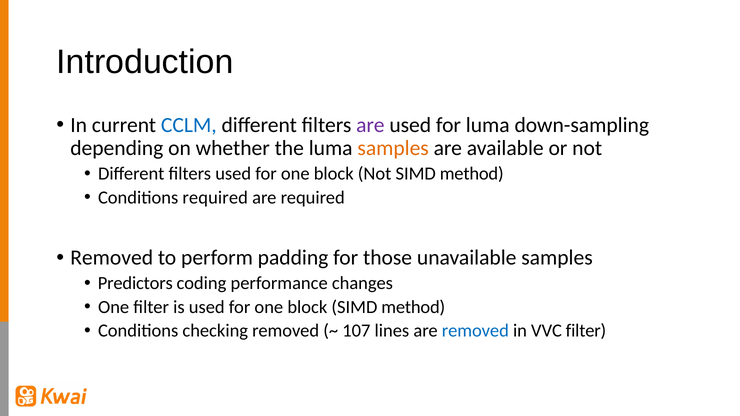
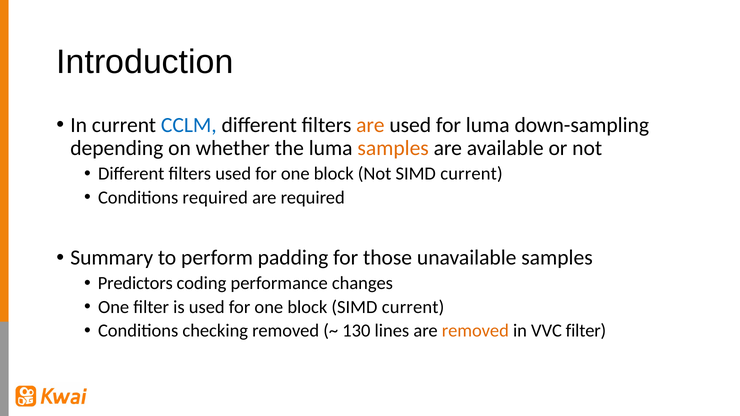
are colour: purple -> orange (370, 125)
Not SIMD method: method -> current (472, 174)
Removed: Removed -> Summary (112, 258)
block SIMD method: method -> current (413, 307)
107: 107 -> 130 (356, 331)
removed colour: blue -> orange (475, 331)
